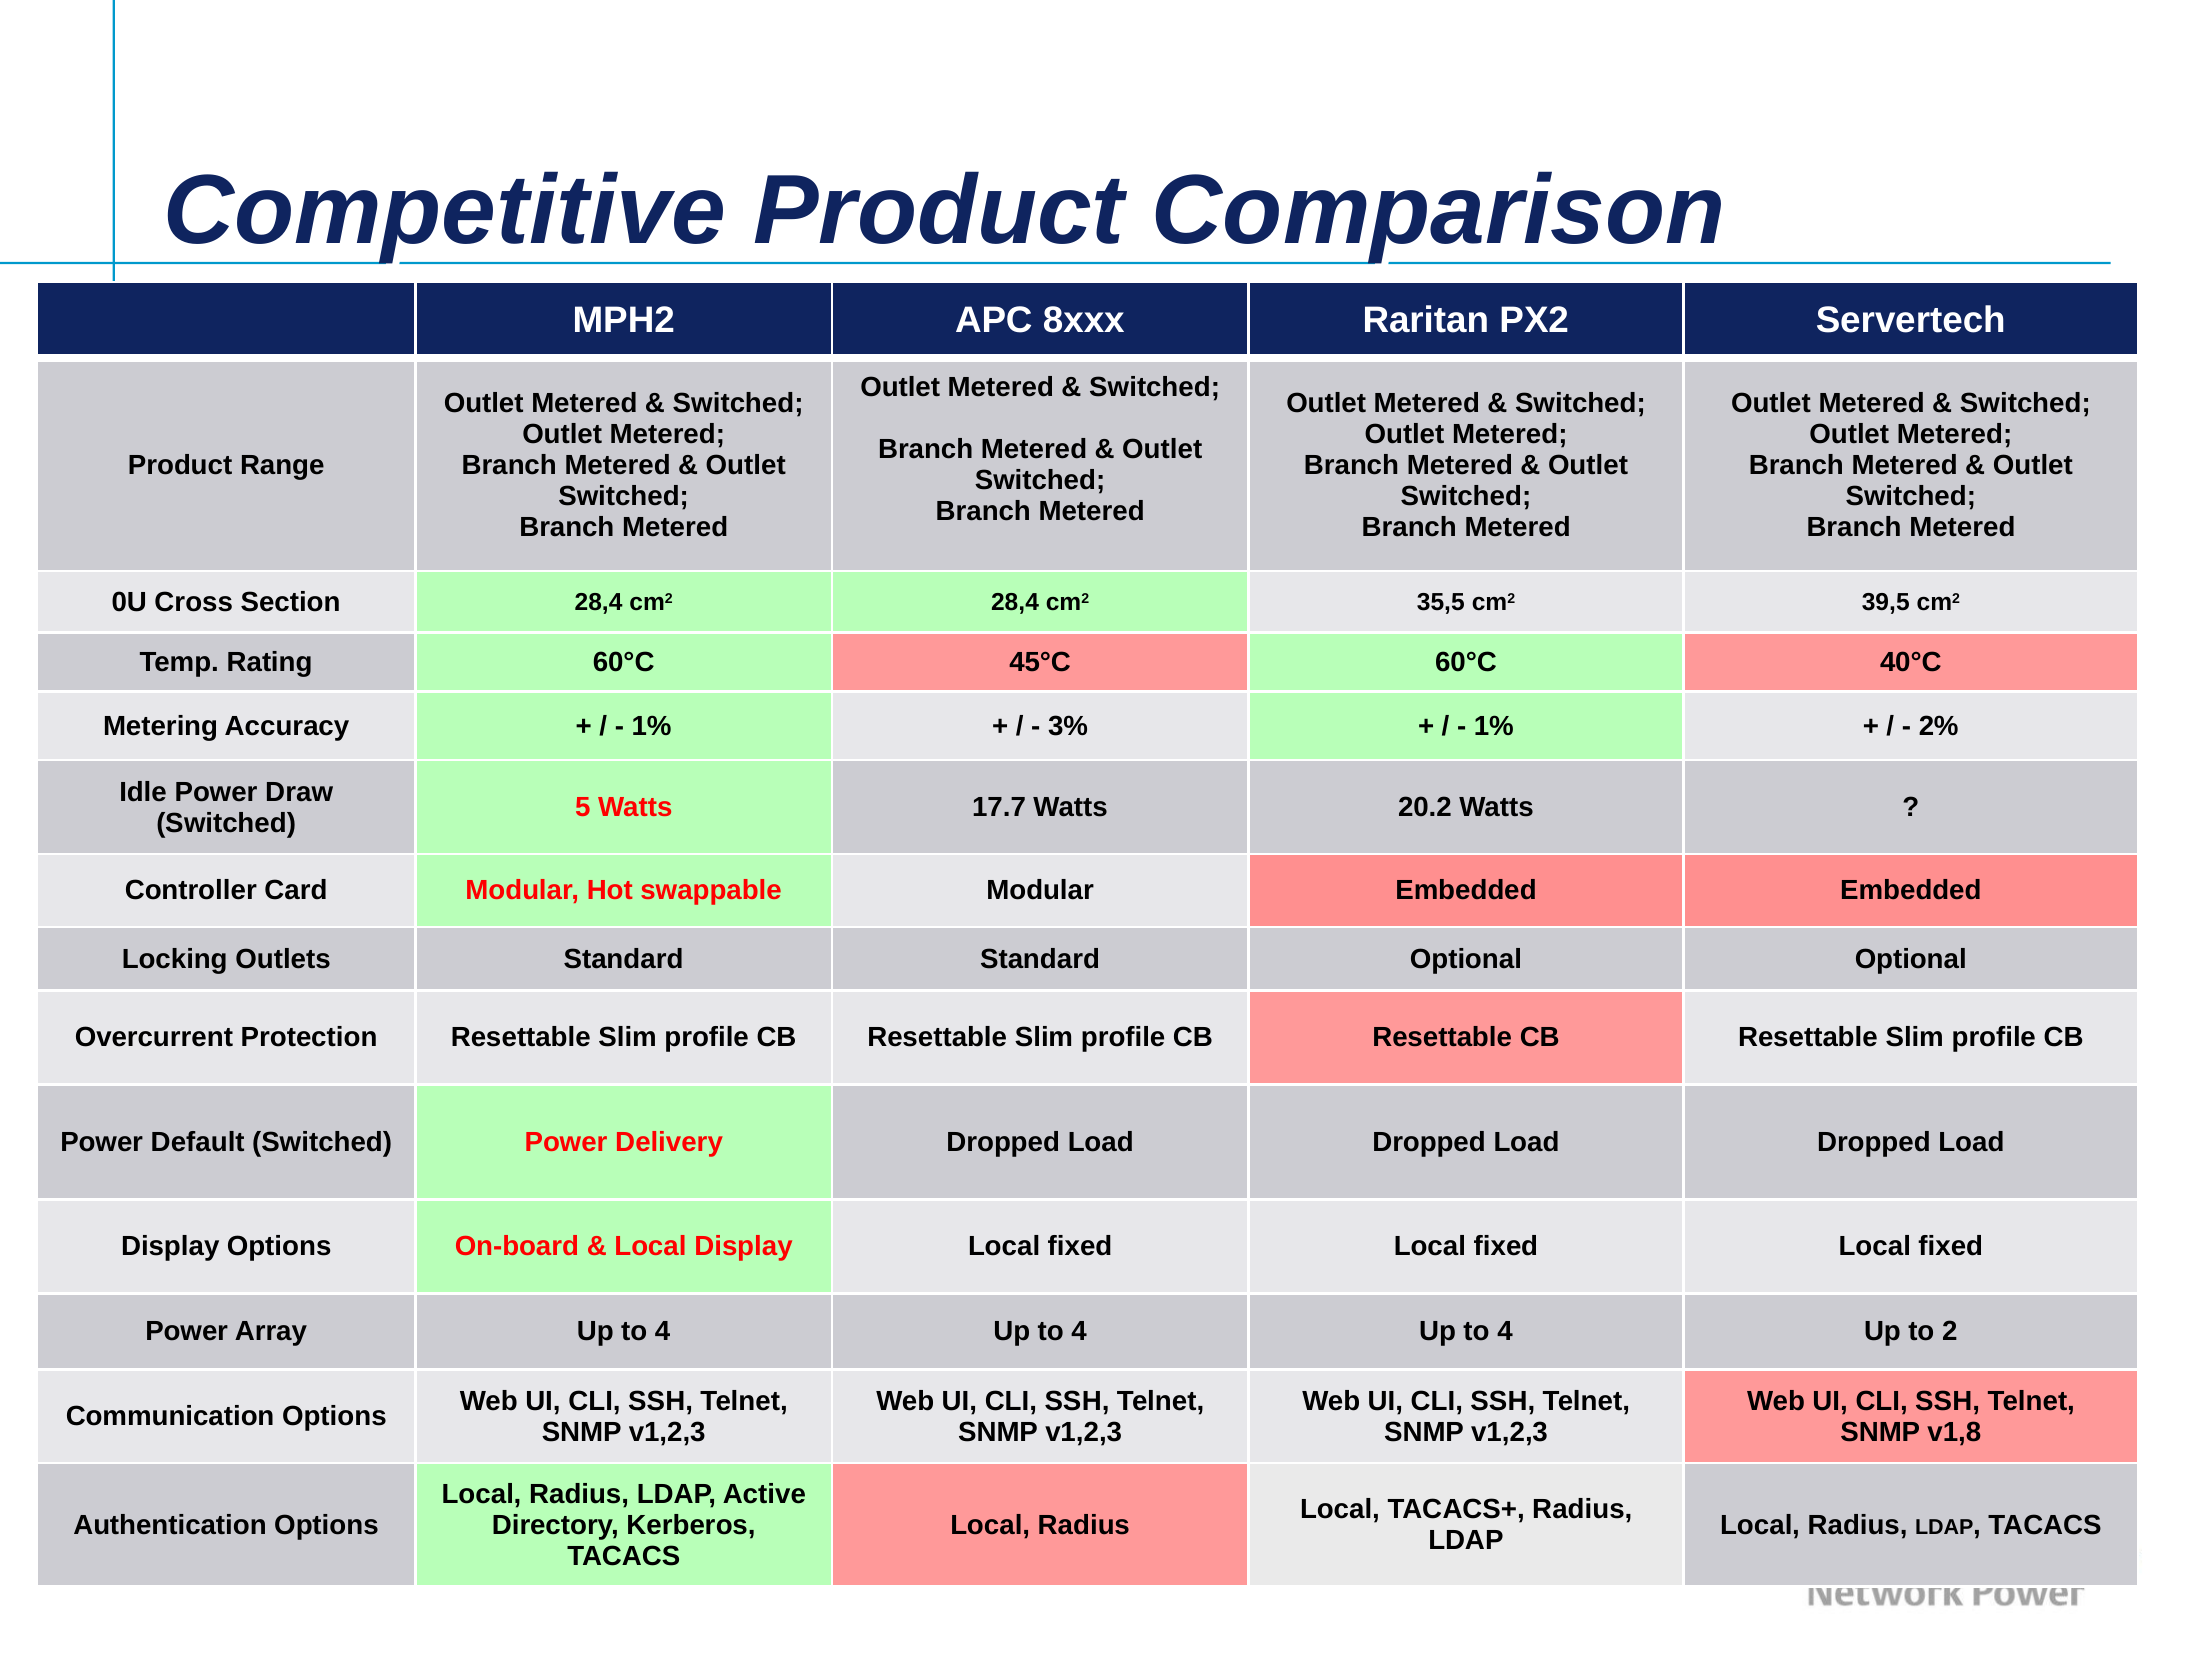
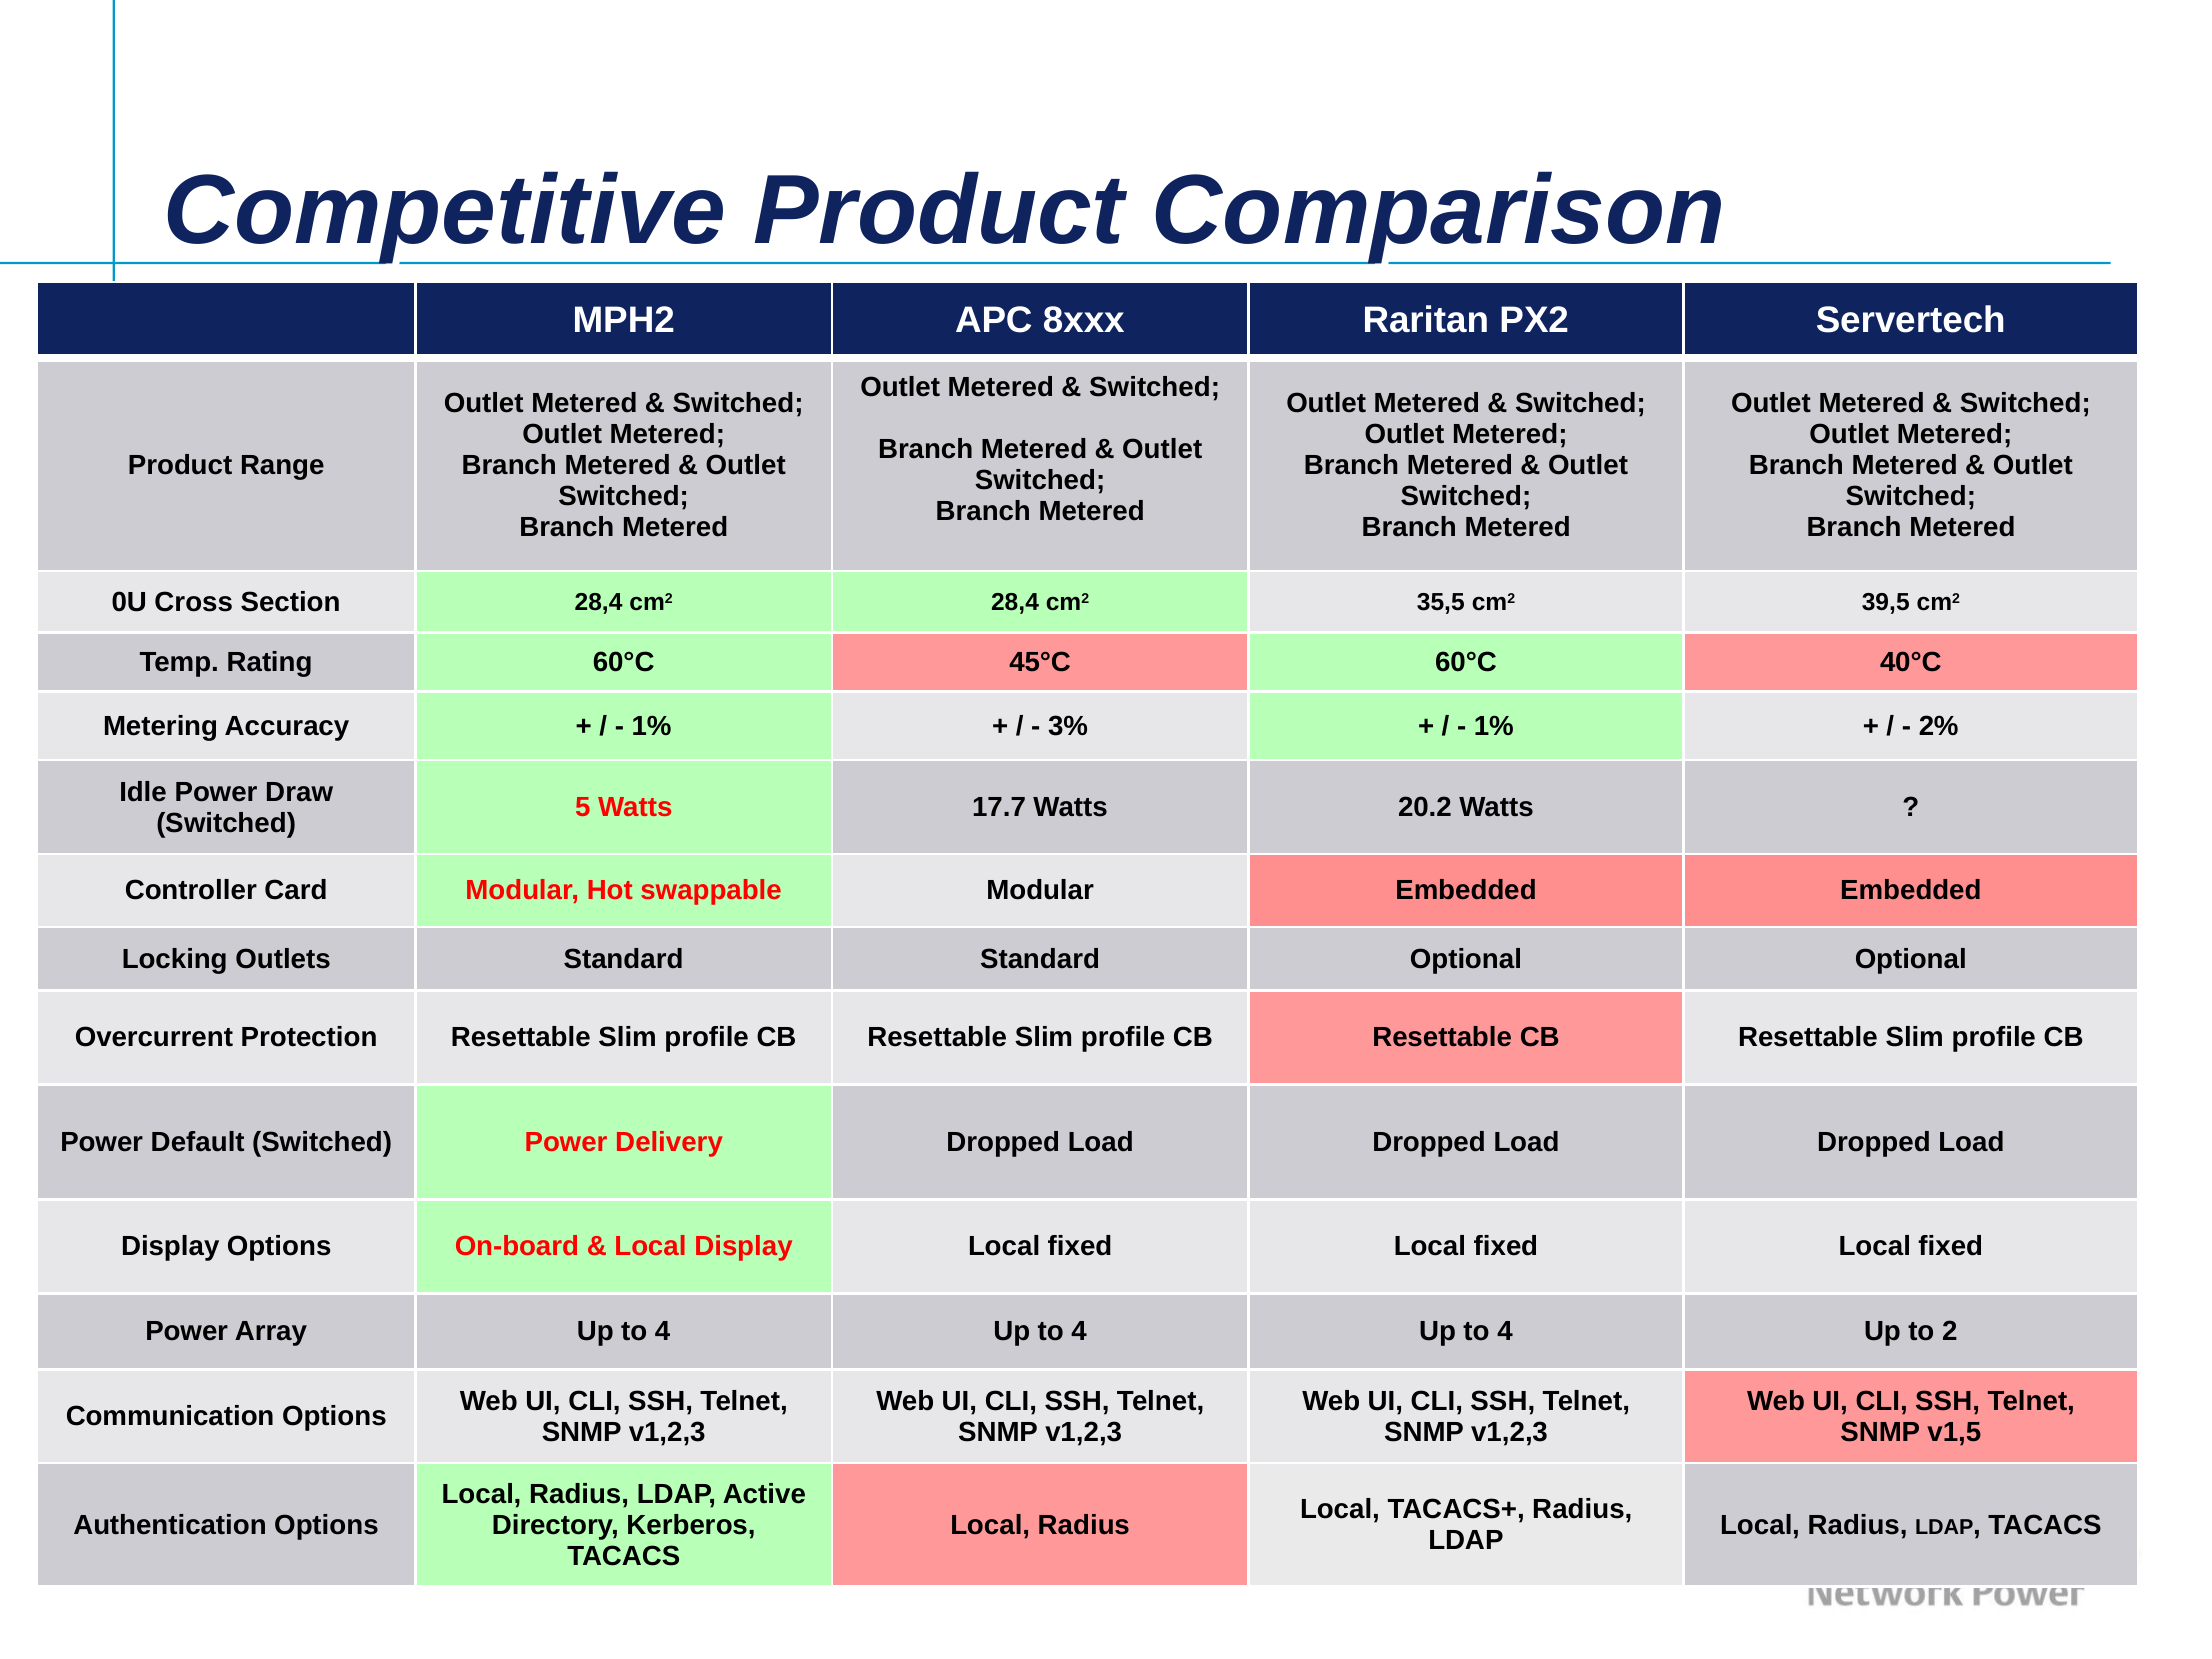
v1,8: v1,8 -> v1,5 (1954, 1432)
